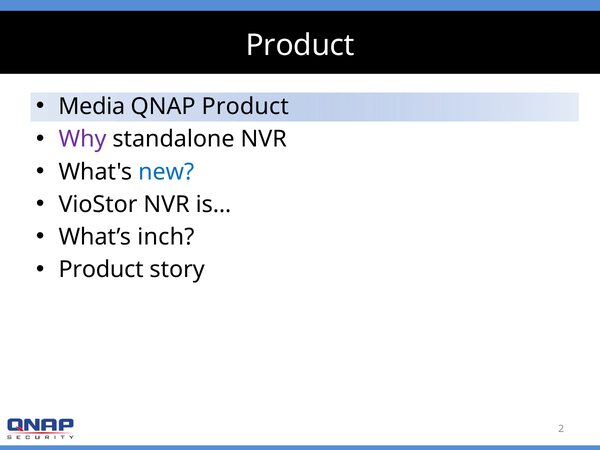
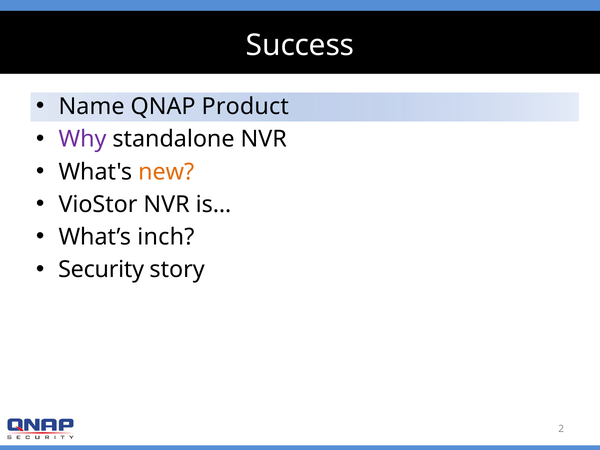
Product: Product -> Success (300, 45)
Media: Media -> Name (92, 107)
new colour: blue -> orange (166, 172)
Product: Product -> Security (101, 270)
